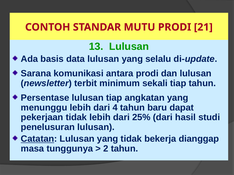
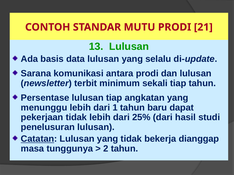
4: 4 -> 1 (115, 108)
